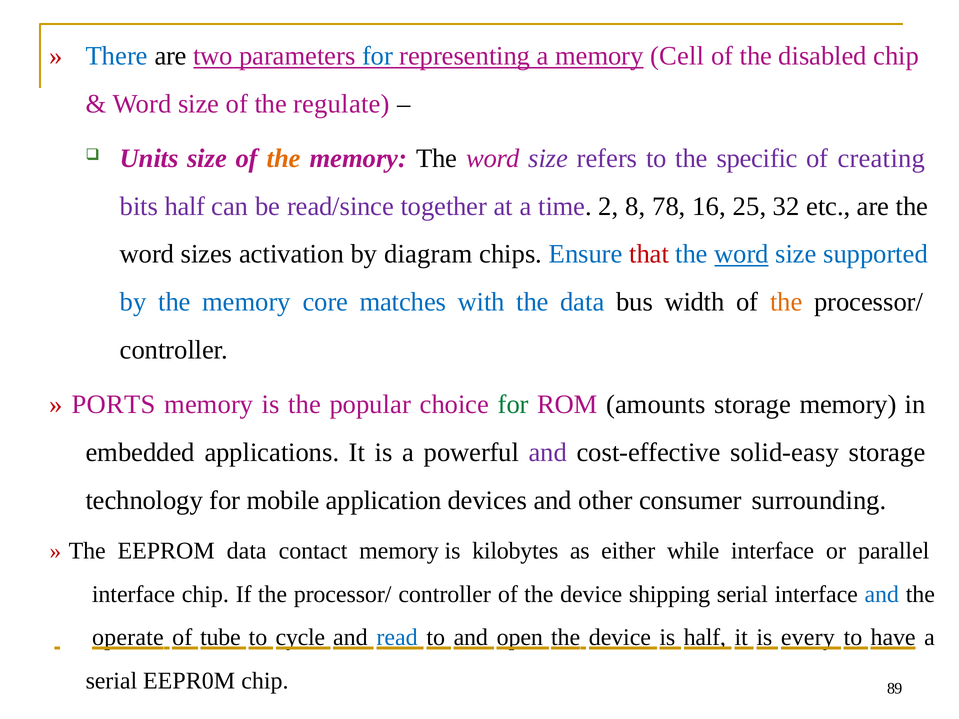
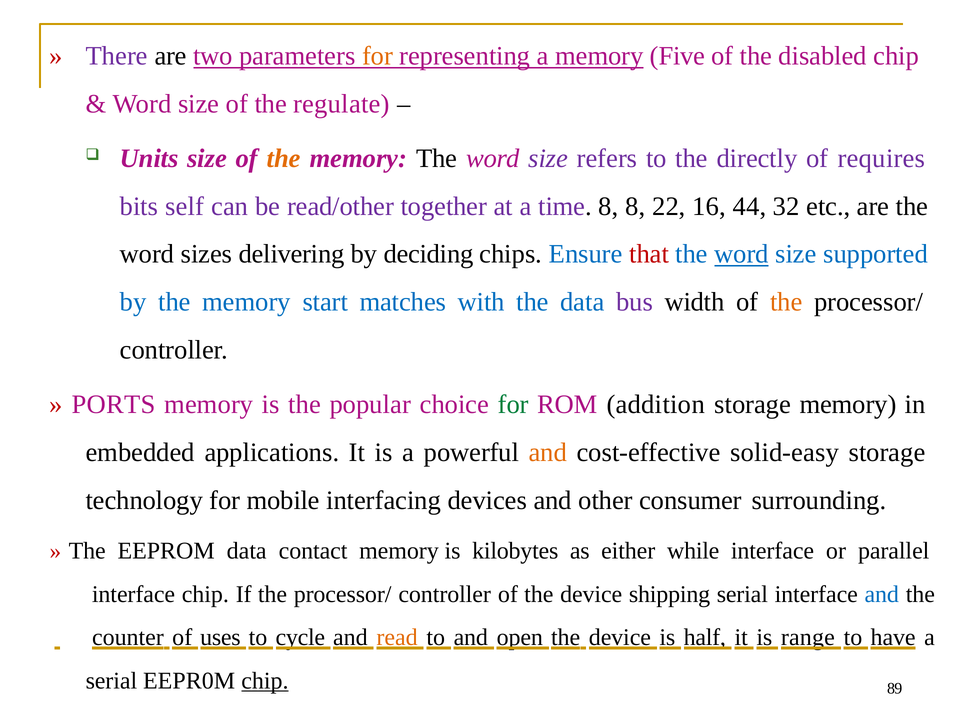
There colour: blue -> purple (117, 56)
for colour: blue -> orange (378, 56)
Cell: Cell -> Five (678, 56)
specific: specific -> directly (757, 158)
creating: creating -> requires (881, 158)
bits half: half -> self (185, 206)
read/since: read/since -> read/other (341, 206)
time 2: 2 -> 8 (608, 206)
78: 78 -> 22 (669, 206)
25: 25 -> 44 (750, 206)
activation: activation -> delivering (292, 254)
diagram: diagram -> deciding (429, 254)
core: core -> start (325, 302)
bus colour: black -> purple (635, 302)
amounts: amounts -> addition (656, 405)
and colour: purple -> orange (548, 452)
application: application -> interfacing (384, 500)
operate: operate -> counter (128, 638)
tube: tube -> uses (220, 638)
read colour: blue -> orange (397, 638)
every: every -> range (808, 638)
chip underline: none -> present (265, 681)
